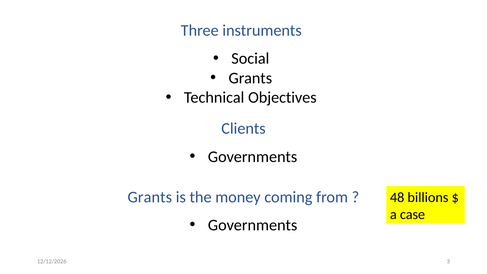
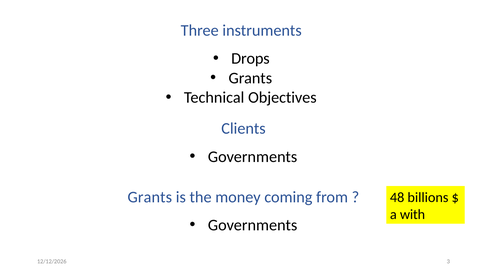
Social: Social -> Drops (250, 59)
case: case -> with (413, 214)
